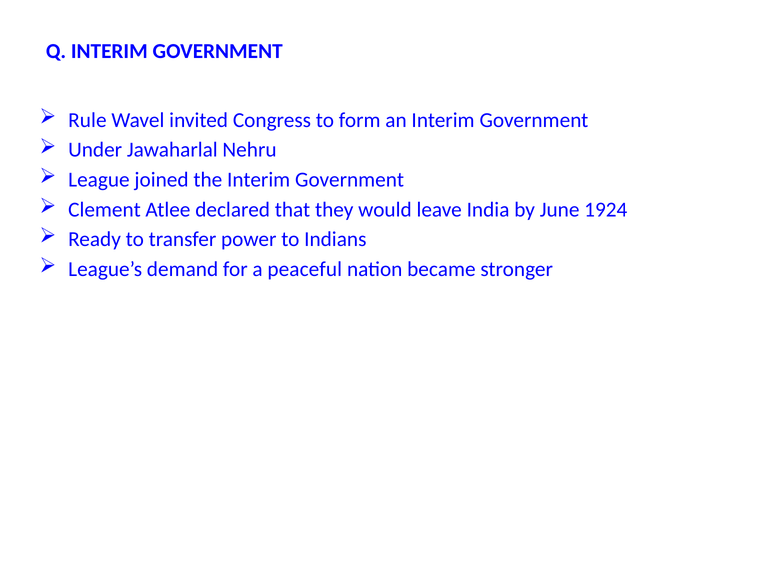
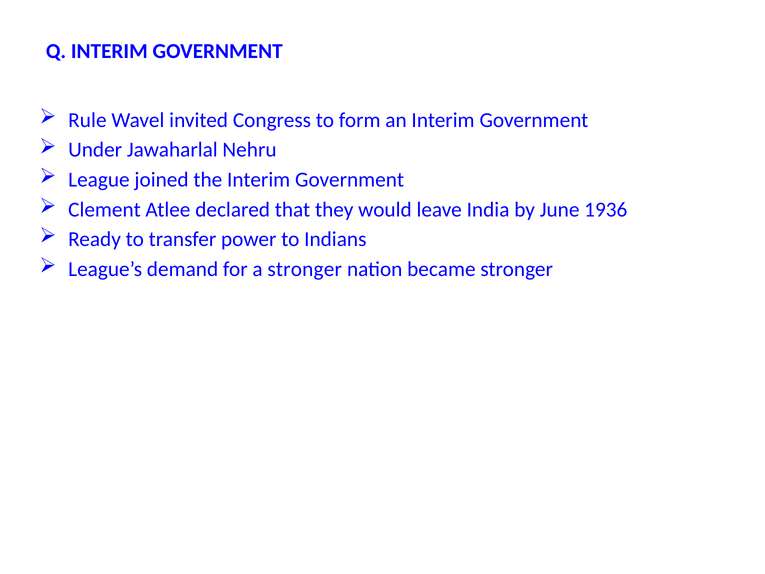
1924: 1924 -> 1936 (606, 209)
a peaceful: peaceful -> stronger (305, 269)
